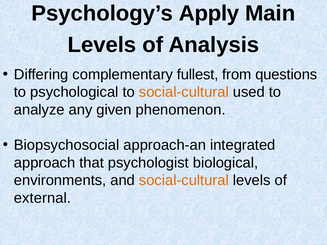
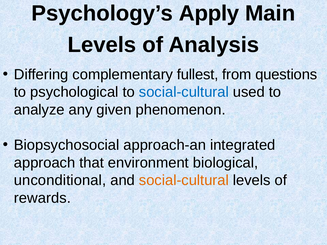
social-cultural colour: orange -> blue (184, 92)
psychologist: psychologist -> environment (148, 163)
environments: environments -> unconditional (60, 181)
external: external -> rewards (42, 198)
